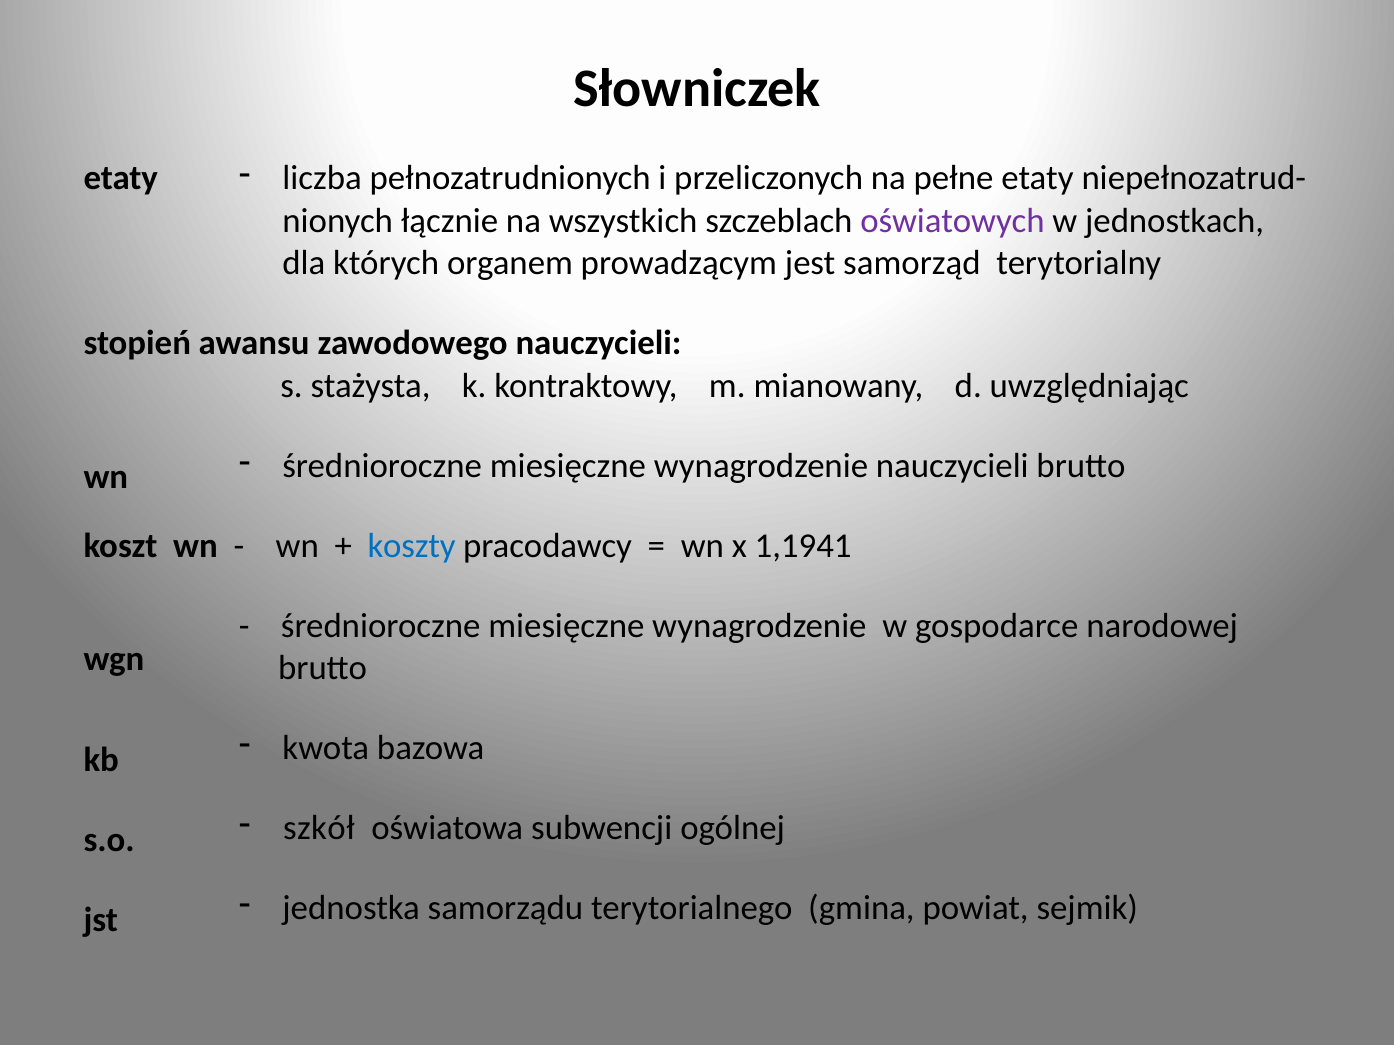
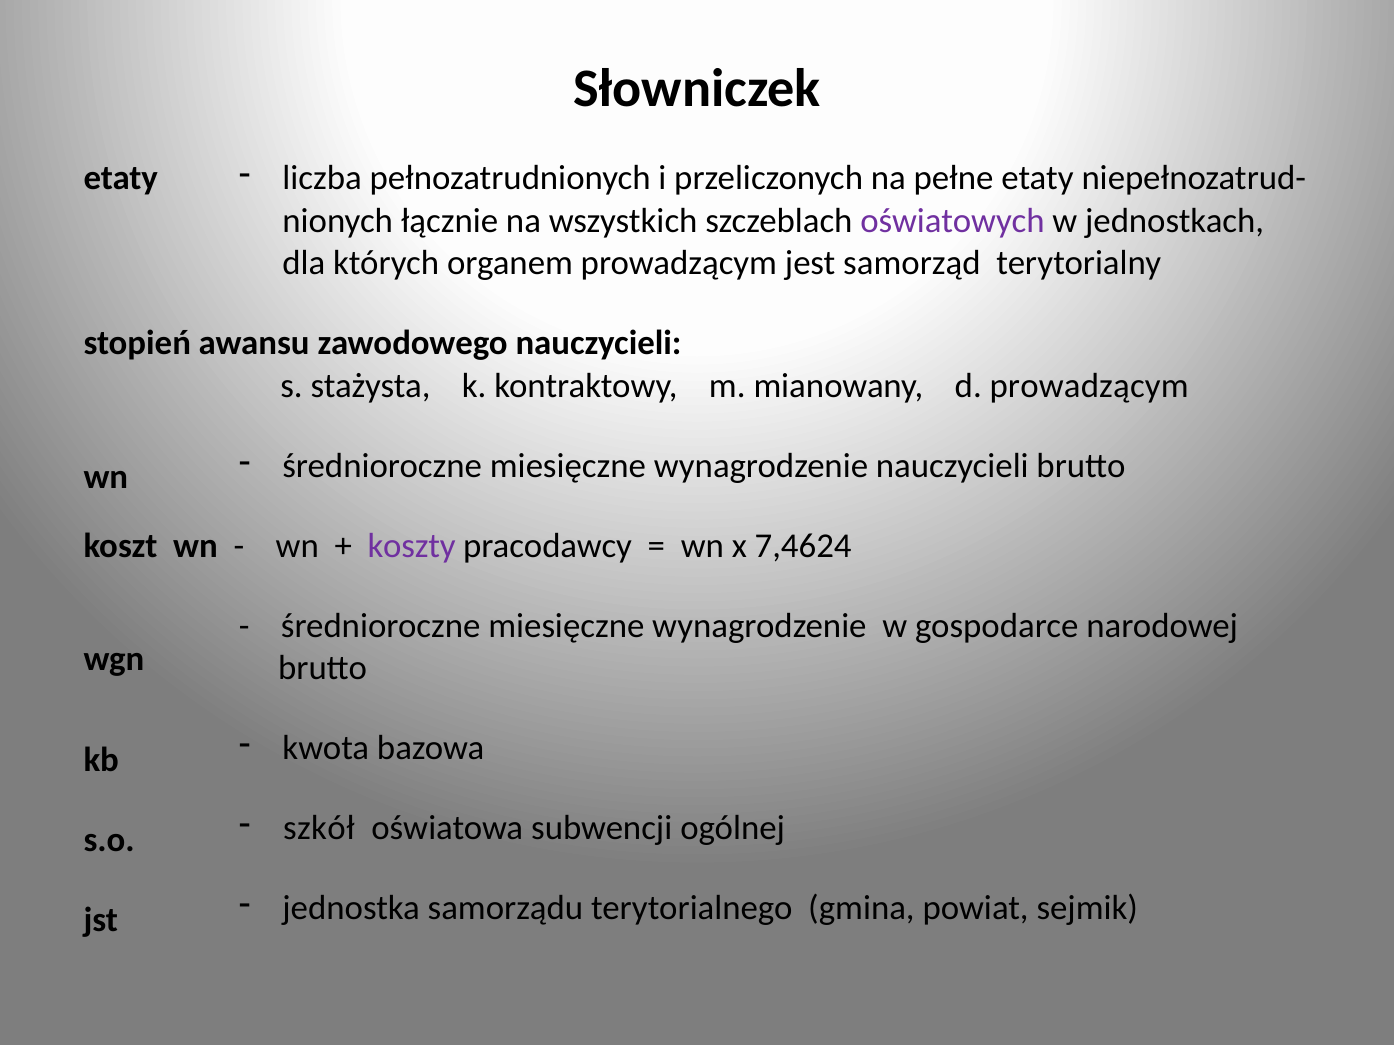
d uwzględniając: uwzględniając -> prowadzącym (1089, 386)
koszty colour: blue -> purple (412, 546)
1,1941: 1,1941 -> 7,4624 (803, 546)
